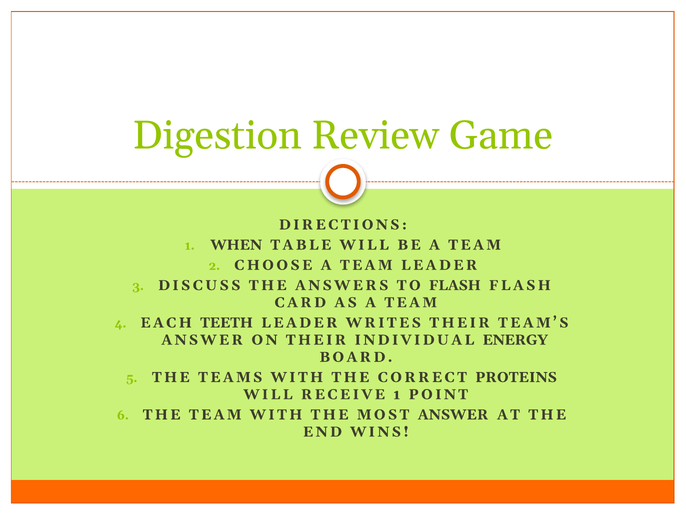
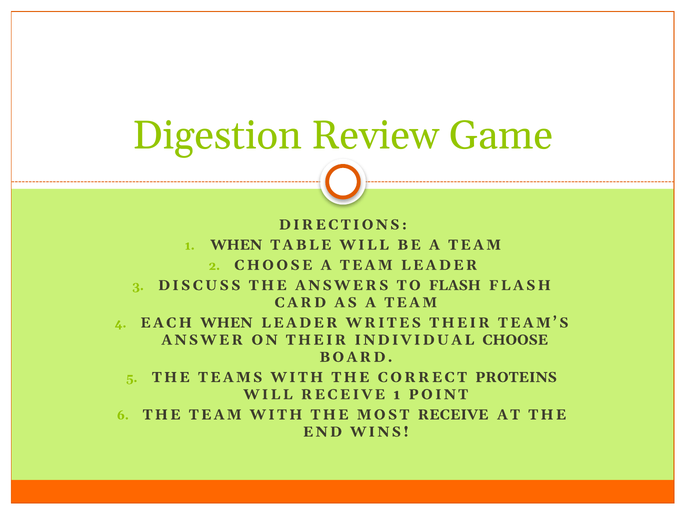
EACH TEETH: TEETH -> WHEN (226, 322)
INDIVIDUAL ENERGY: ENERGY -> CHOOSE (515, 340)
MOST ANSWER: ANSWER -> RECEIVE (453, 414)
